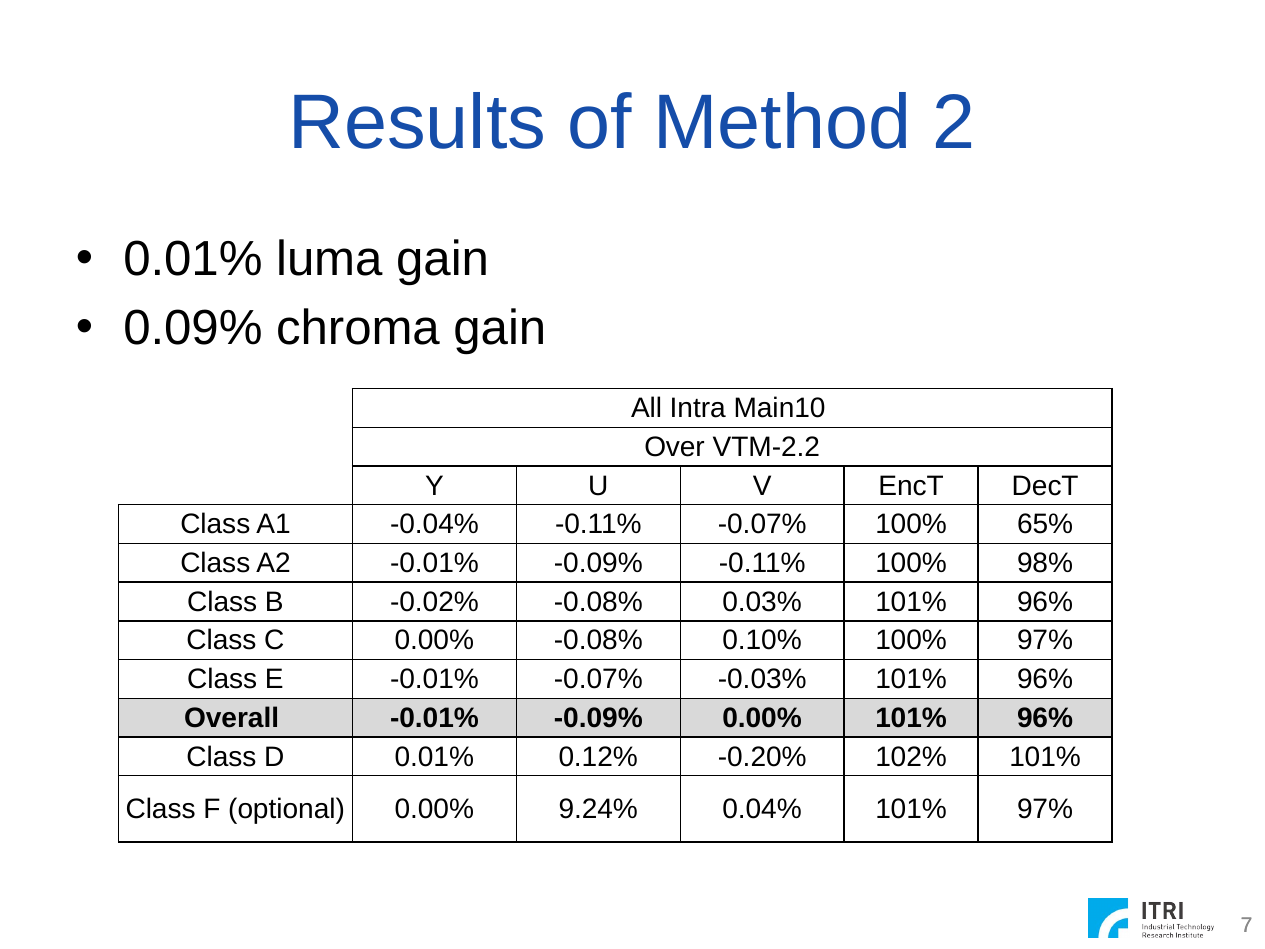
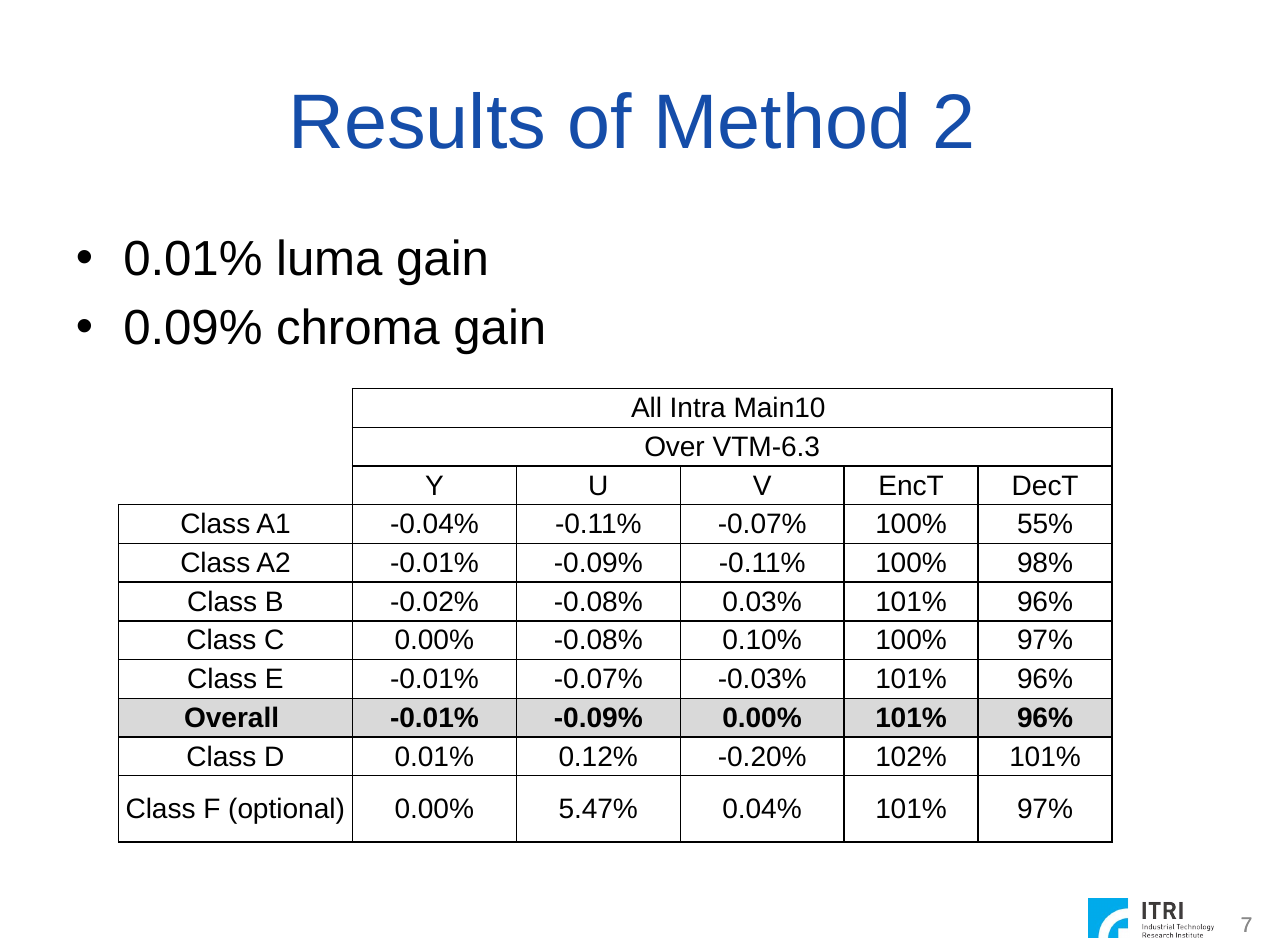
VTM-2.2: VTM-2.2 -> VTM-6.3 (766, 447)
65%: 65% -> 55% (1045, 524)
9.24%: 9.24% -> 5.47% (598, 809)
